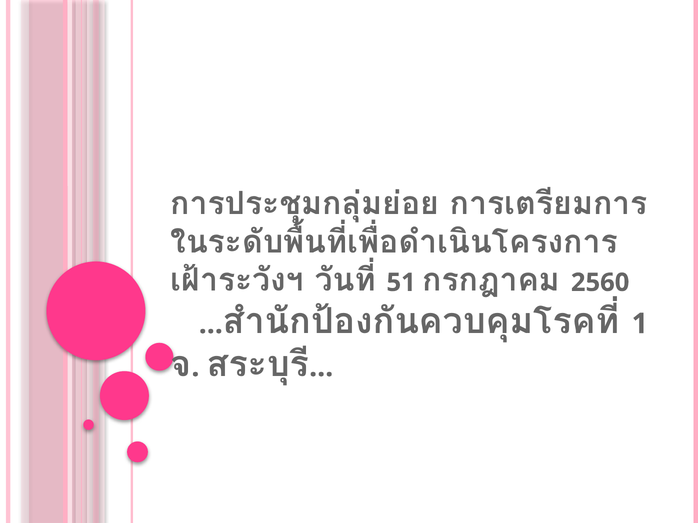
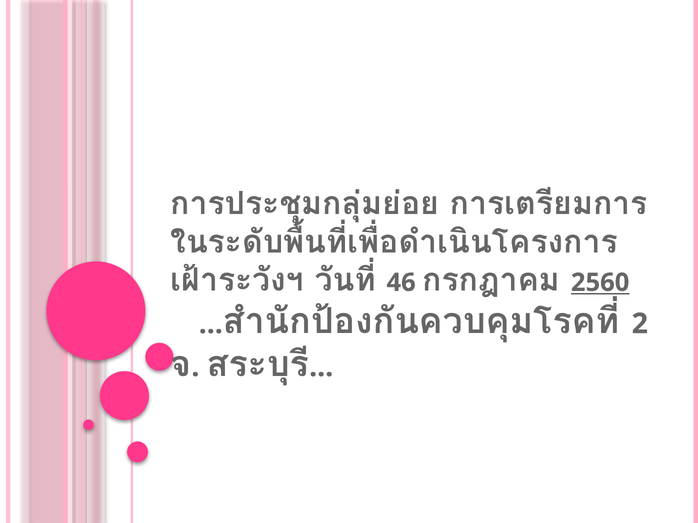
51: 51 -> 46 (401, 283)
2560 underline: none -> present (600, 283)
1: 1 -> 2 (640, 324)
